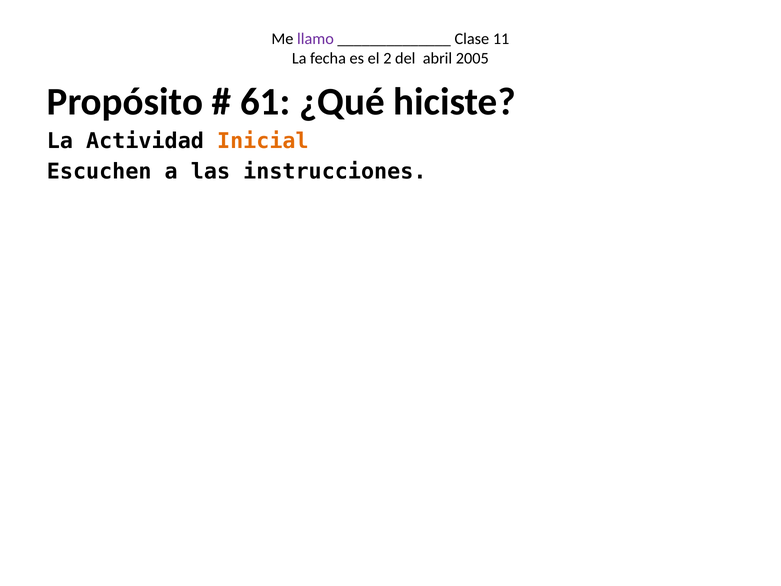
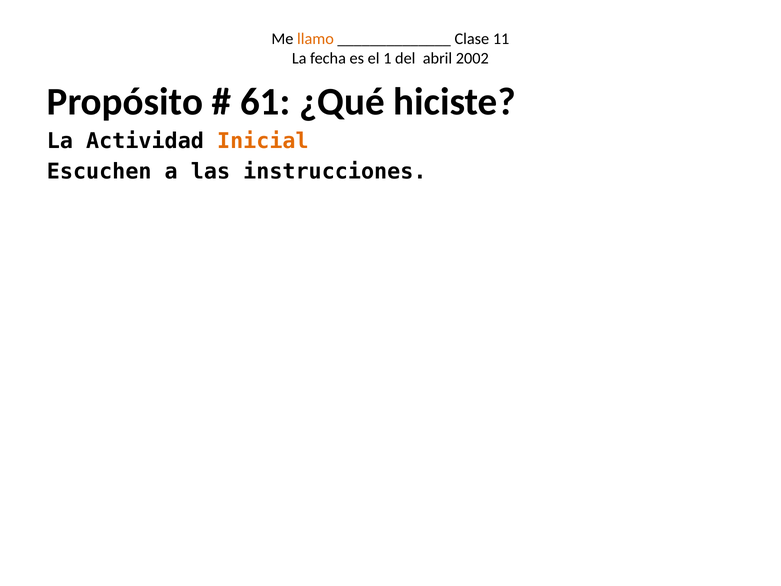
llamo colour: purple -> orange (315, 39)
2: 2 -> 1 (387, 58)
2005: 2005 -> 2002 (472, 58)
